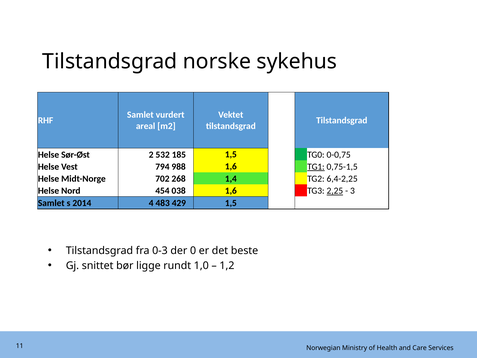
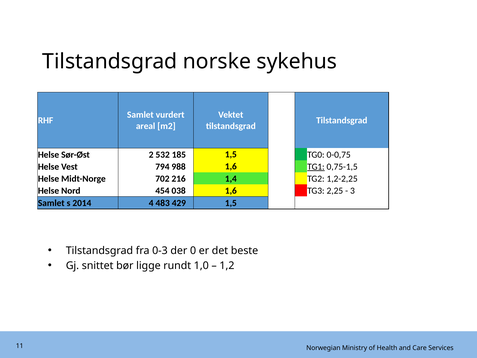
268: 268 -> 216 (179, 179)
6,4-2,25: 6,4-2,25 -> 1,2-2,25 (342, 179)
2,25 underline: present -> none (335, 191)
